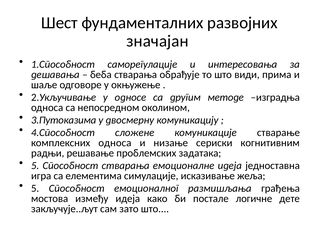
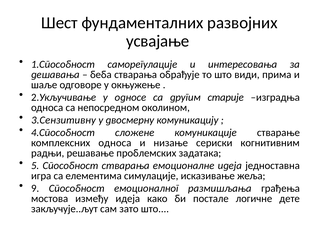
значајан: значајан -> усвајање (158, 41)
методе: методе -> старије (226, 97)
3.Путоказима: 3.Путоказима -> 3.Сензитивну (64, 120)
5: 5 -> 9 (35, 188)
